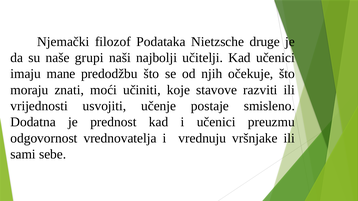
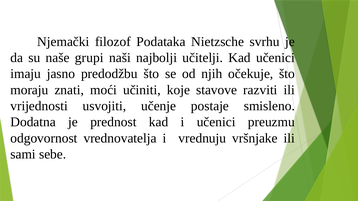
druge: druge -> svrhu (265, 42)
mane: mane -> jasno (61, 74)
